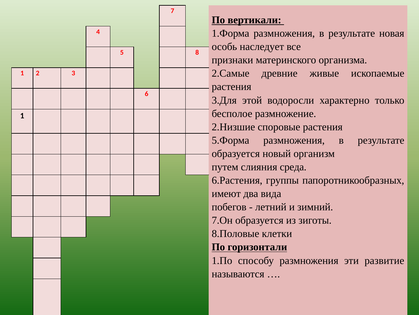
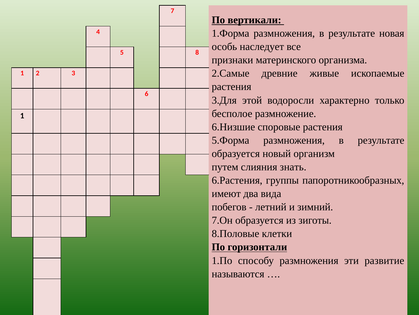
2.Низшие: 2.Низшие -> 6.Низшие (233, 127)
среда: среда -> знать (293, 167)
